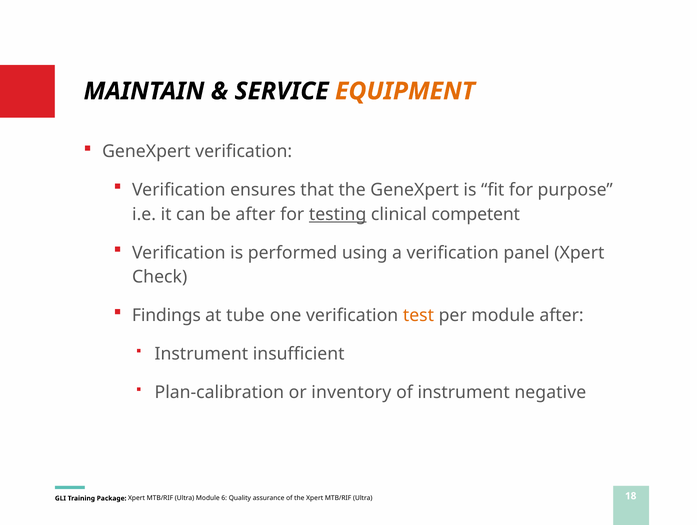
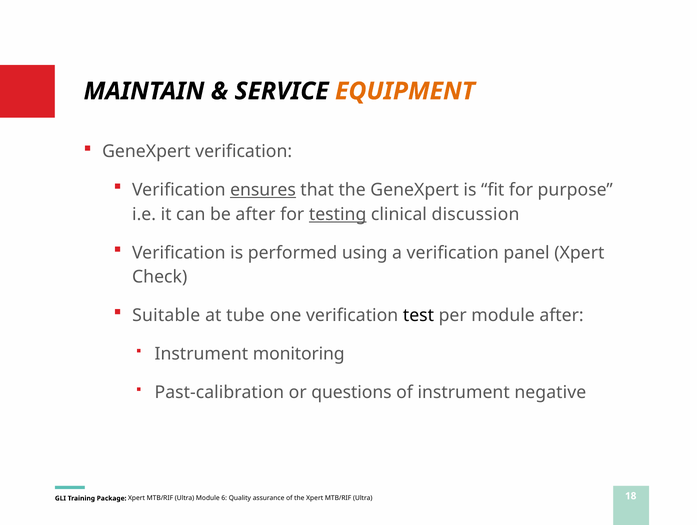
ensures underline: none -> present (263, 190)
competent: competent -> discussion (476, 214)
Findings: Findings -> Suitable (166, 315)
test colour: orange -> black (418, 315)
insufficient: insufficient -> monitoring (299, 354)
Plan-calibration: Plan-calibration -> Past-calibration (219, 392)
inventory: inventory -> questions (351, 392)
